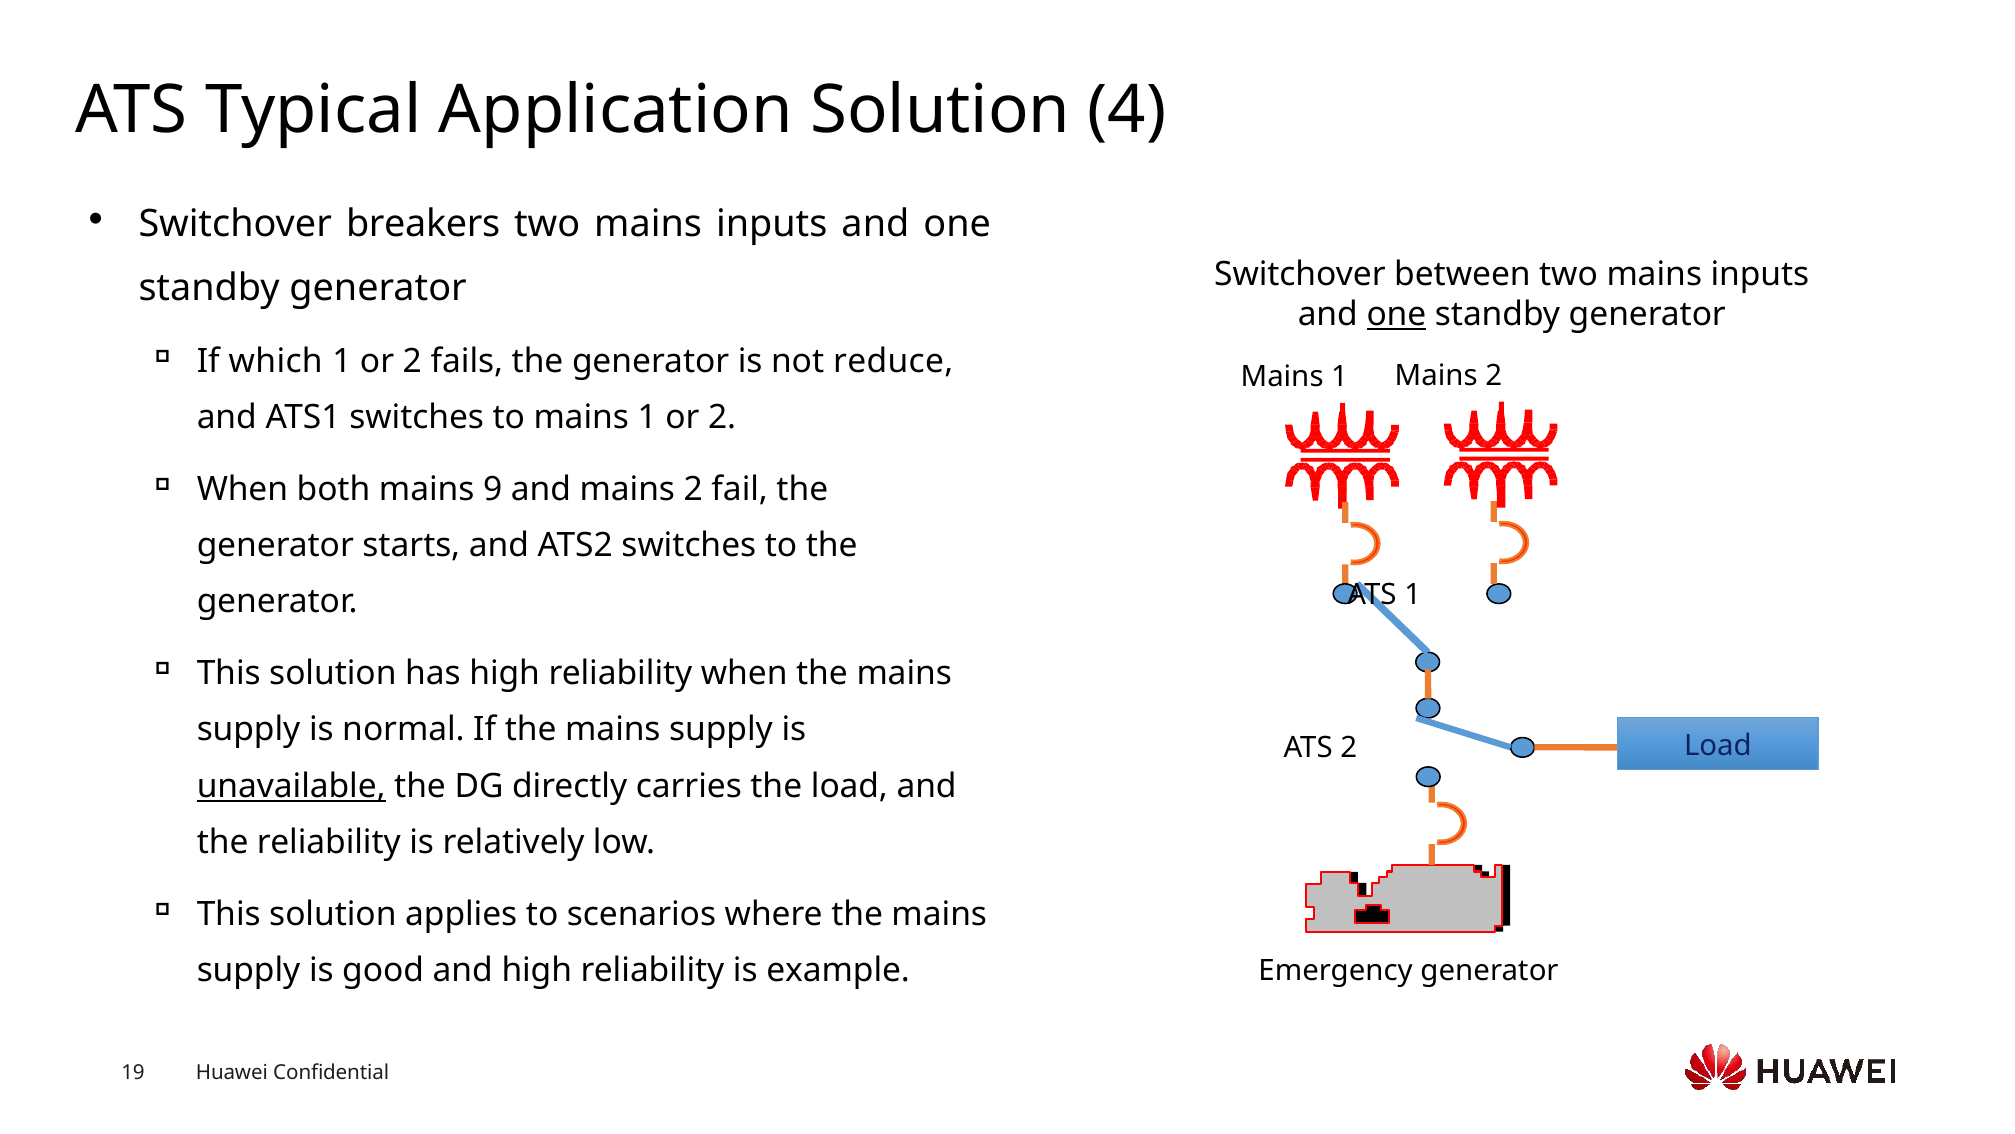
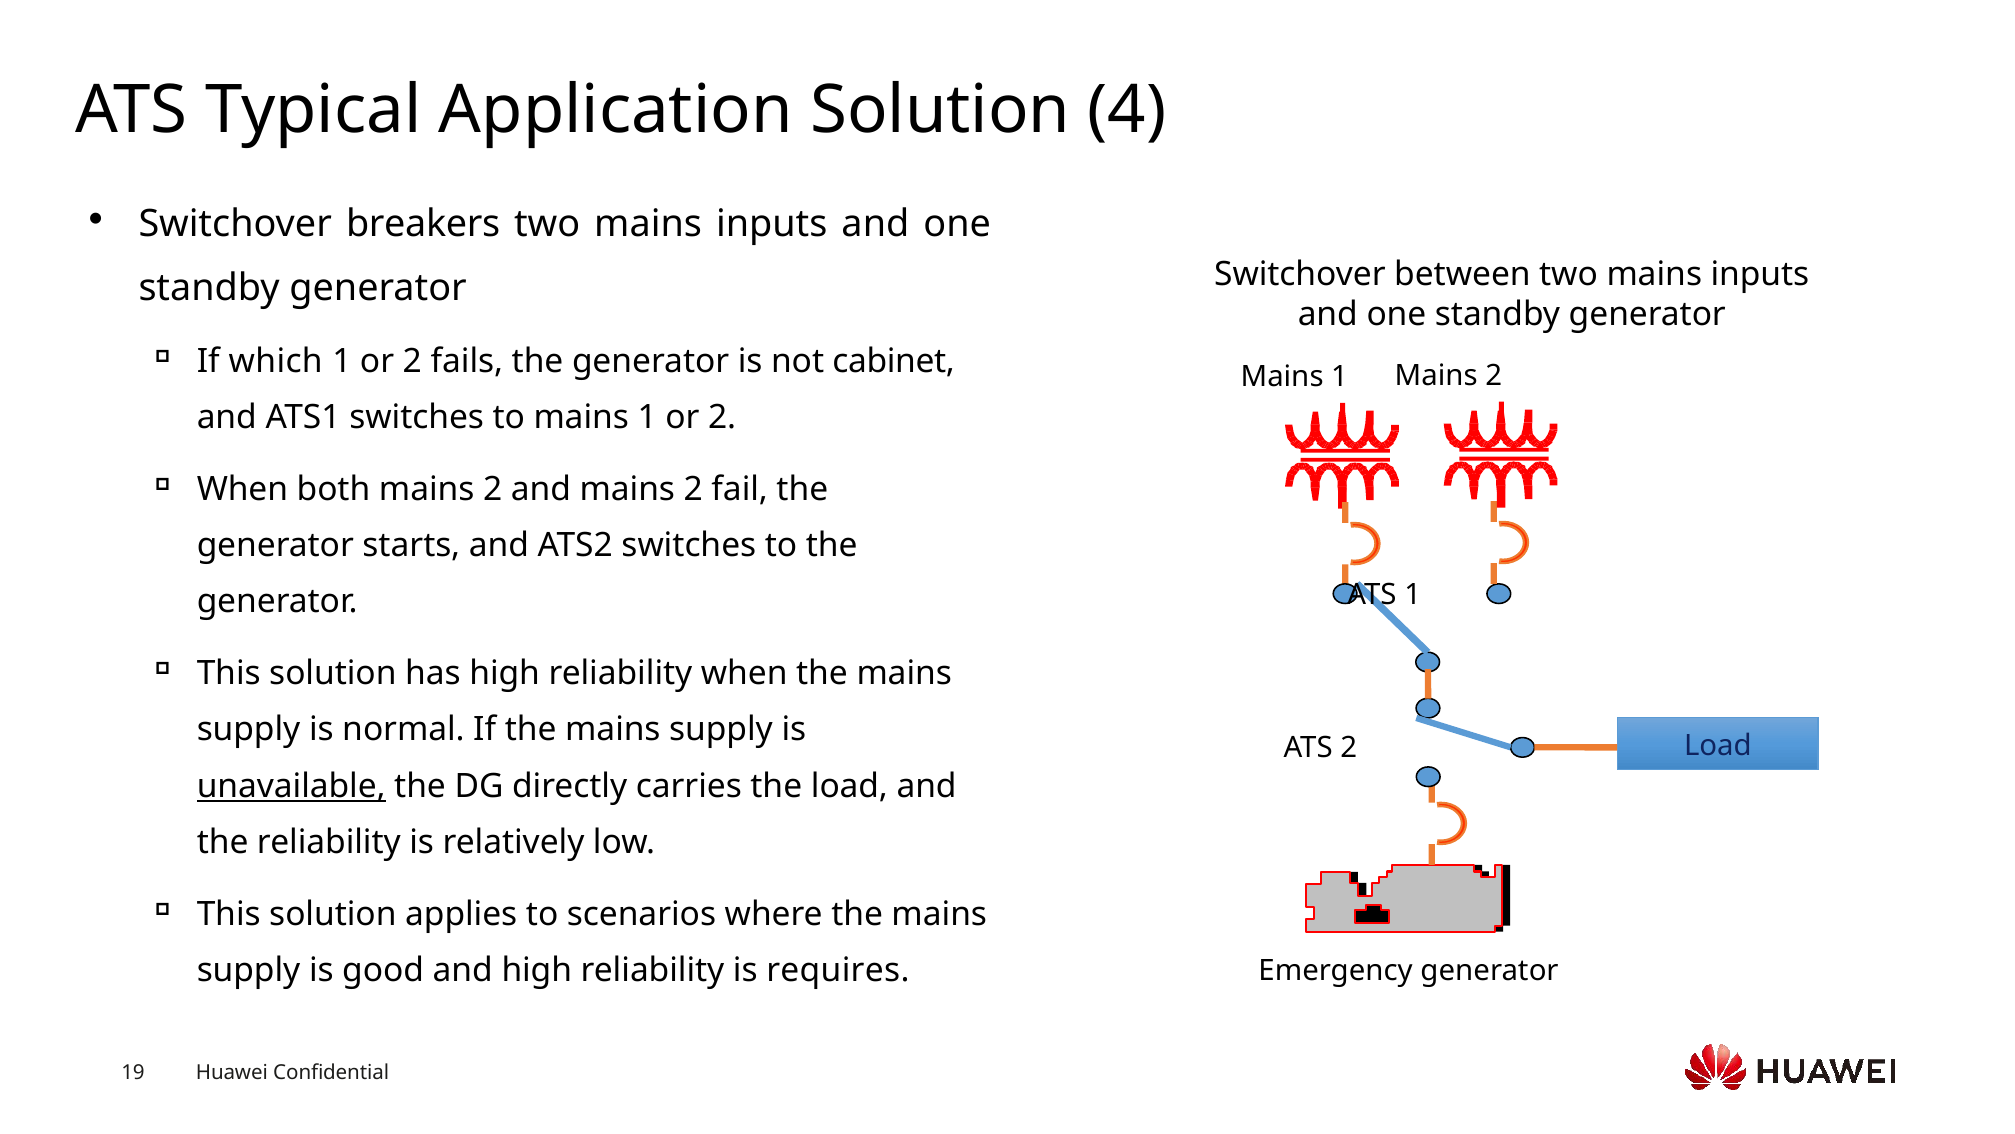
one underline: present -> none (1396, 314)
reduce: reduce -> cabinet (894, 361)
both mains 9: 9 -> 2 (493, 489)
example: example -> requires (838, 970)
